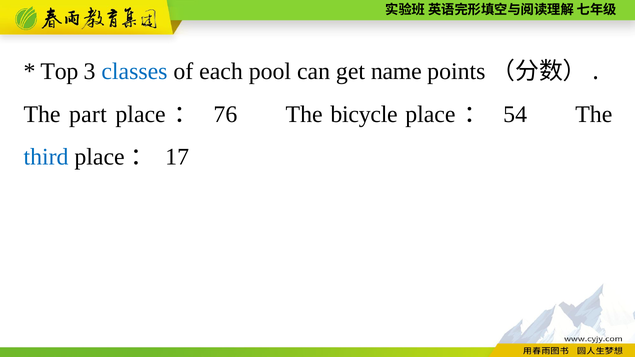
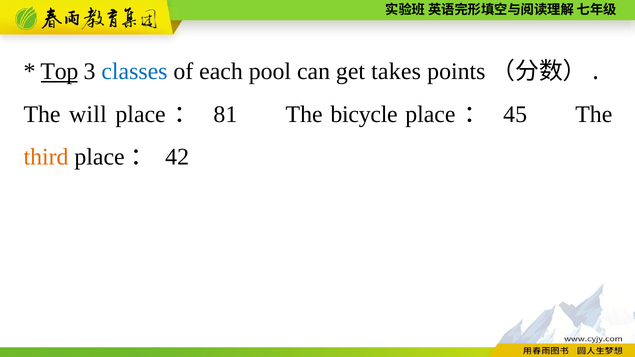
Top underline: none -> present (59, 72)
name: name -> takes (396, 72)
part: part -> will (88, 114)
76: 76 -> 81 (225, 114)
54: 54 -> 45 (515, 114)
third colour: blue -> orange (46, 157)
17: 17 -> 42 (177, 157)
